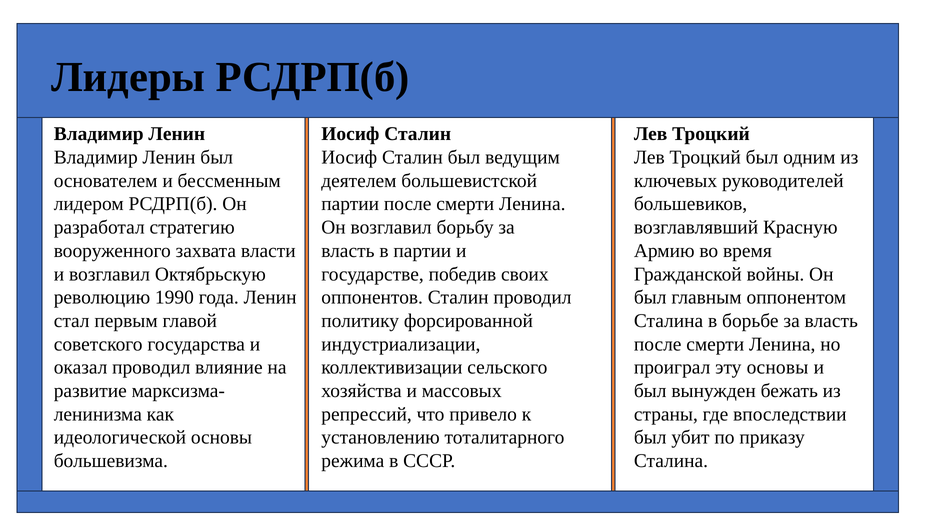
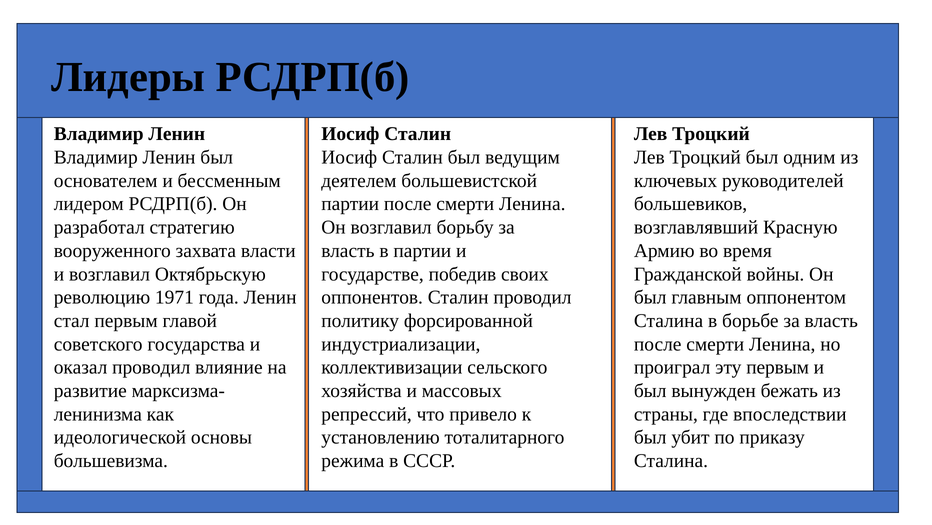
1990: 1990 -> 1971 (174, 297)
эту основы: основы -> первым (778, 367)
